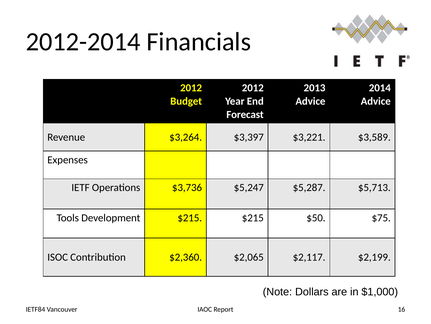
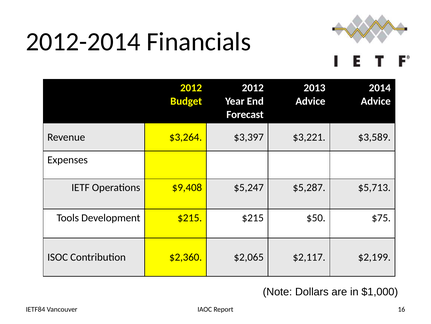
$3,736: $3,736 -> $9,408 (187, 187)
